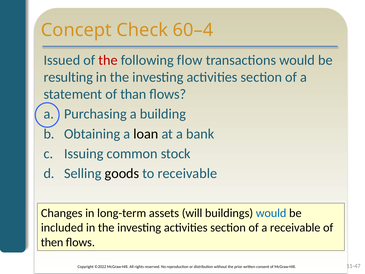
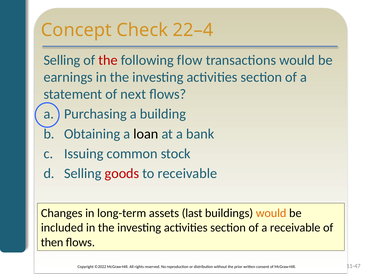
60–4: 60–4 -> 22–4 (193, 30)
Issued: Issued -> Selling (62, 60)
resulting: resulting -> earnings (68, 77)
than: than -> next (133, 94)
goods colour: black -> red (122, 173)
will: will -> last (192, 213)
would colour: blue -> orange (271, 213)
